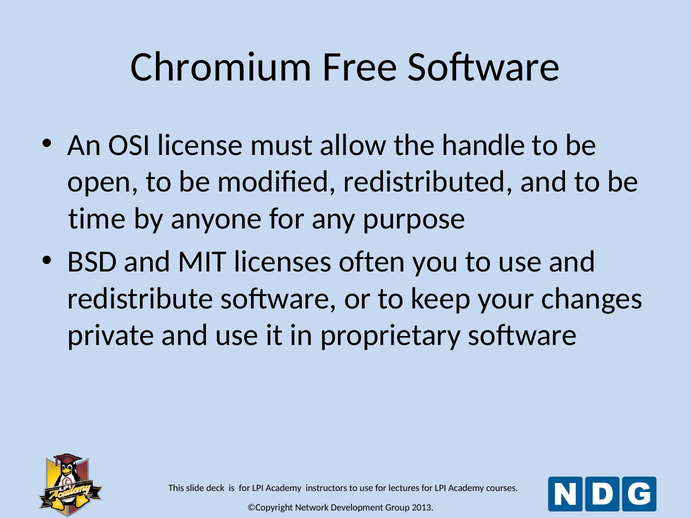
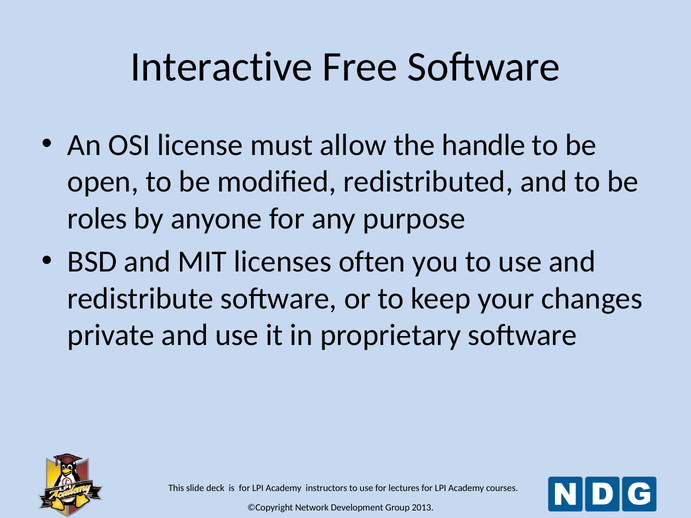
Chromium: Chromium -> Interactive (222, 67)
time: time -> roles (97, 219)
